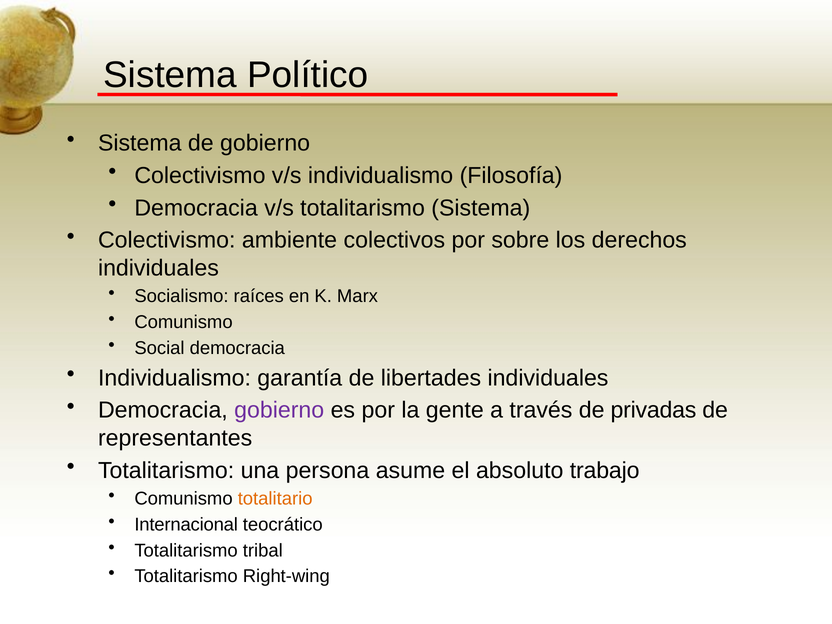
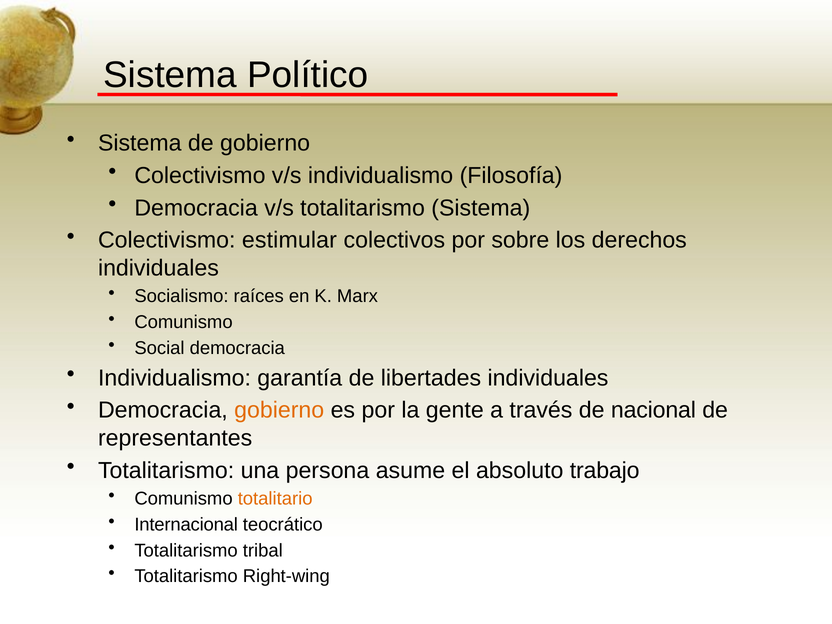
ambiente: ambiente -> estimular (289, 240)
gobierno colour: purple -> orange (279, 410)
privadas: privadas -> nacional (653, 410)
